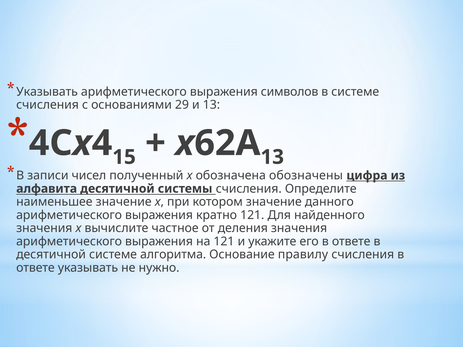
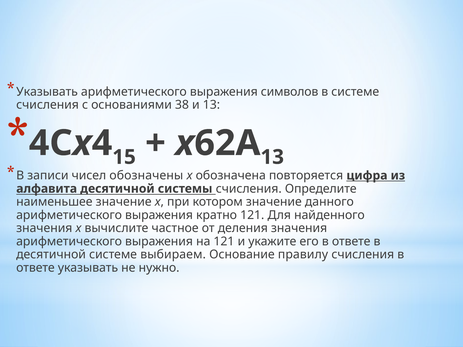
29: 29 -> 38 (182, 105)
полученный: полученный -> обозначены (146, 176)
обозначены: обозначены -> повторяется (306, 176)
алгоритма: алгоритма -> выбираем (173, 255)
